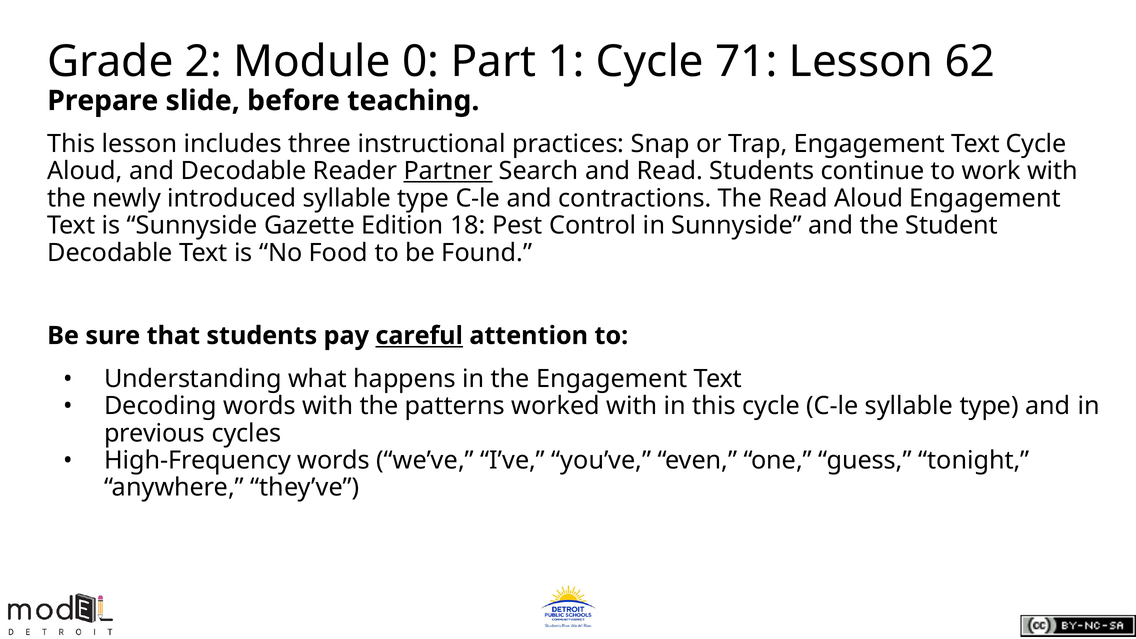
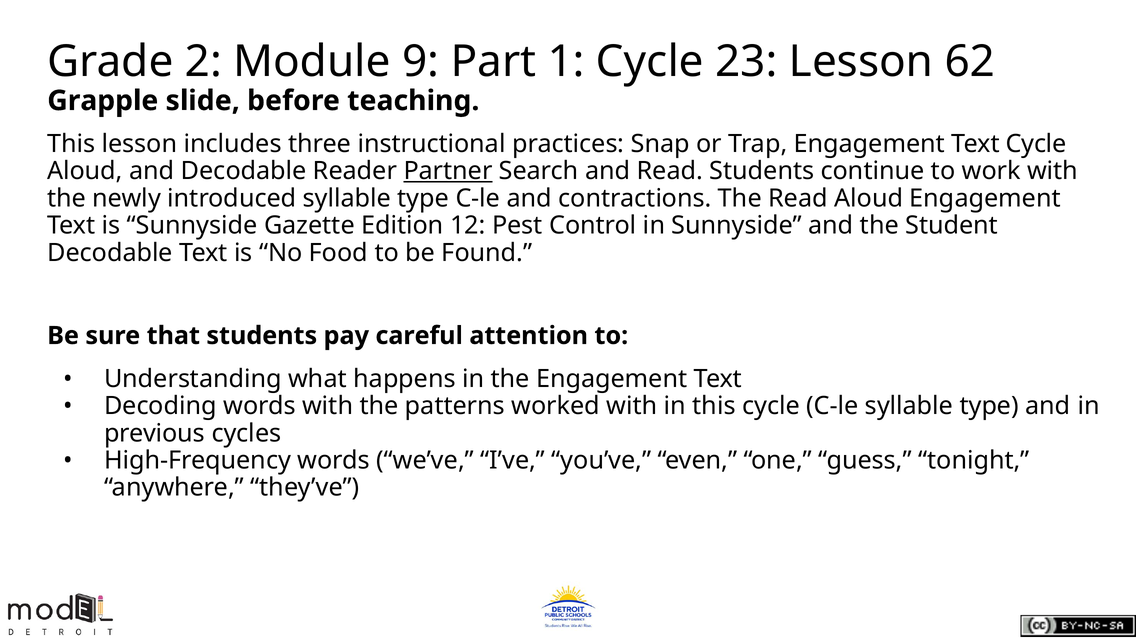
0: 0 -> 9 (421, 61)
71: 71 -> 23 (746, 61)
Prepare: Prepare -> Grapple (103, 101)
18: 18 -> 12 (468, 226)
careful underline: present -> none (419, 336)
